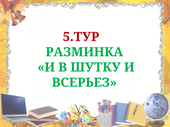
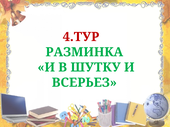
5.ТУР: 5.ТУР -> 4.ТУР (81, 37)
